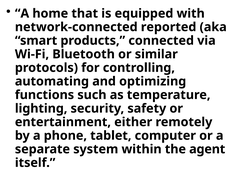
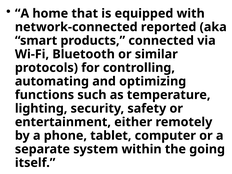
agent: agent -> going (207, 149)
